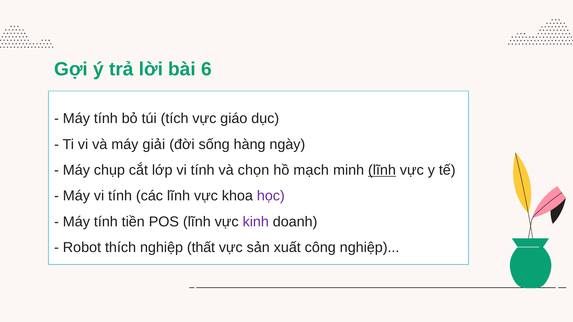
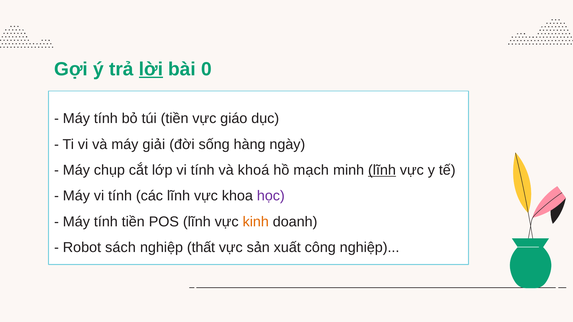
lời underline: none -> present (151, 69)
6: 6 -> 0 (207, 69)
túi tích: tích -> tiền (175, 119)
chọn: chọn -> khoá (253, 170)
kinh colour: purple -> orange (256, 222)
thích: thích -> sách (120, 248)
